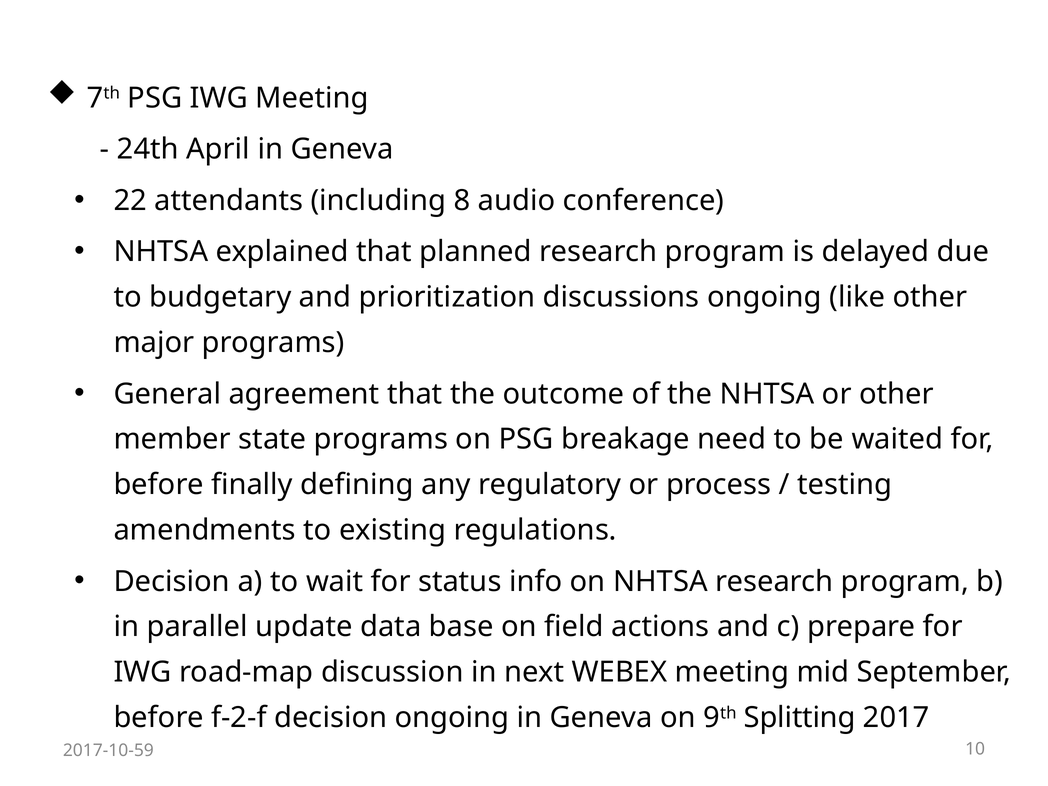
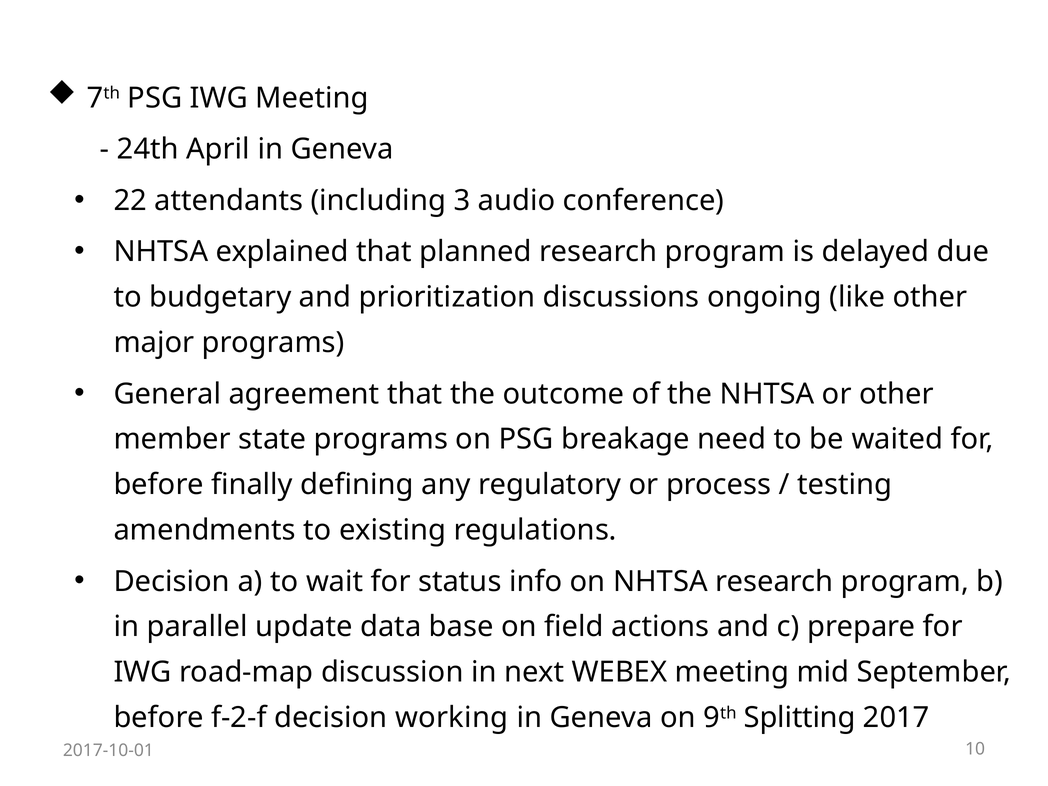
8: 8 -> 3 (462, 201)
decision ongoing: ongoing -> working (452, 718)
2017-10-59: 2017-10-59 -> 2017-10-01 (108, 751)
